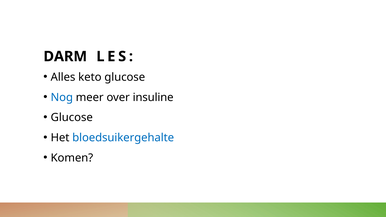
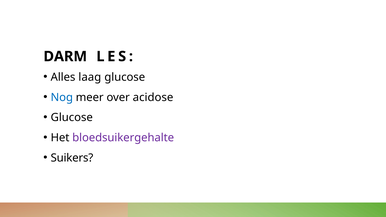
keto: keto -> laag (90, 77)
insuline: insuline -> acidose (153, 97)
bloedsuikergehalte colour: blue -> purple (123, 138)
Komen: Komen -> Suikers (72, 158)
